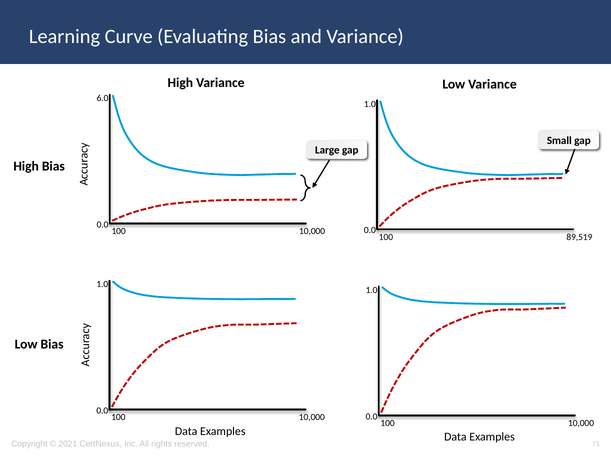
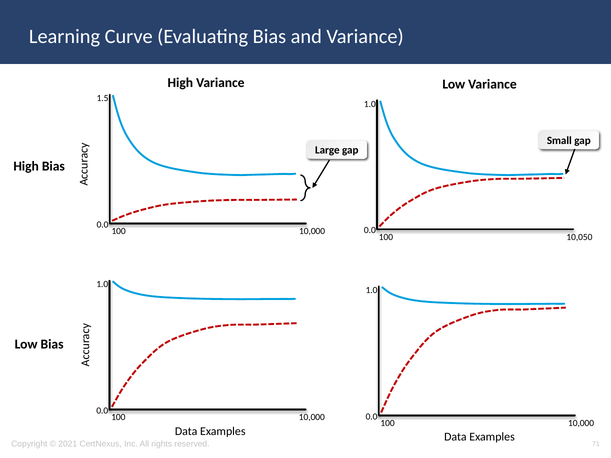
6.0: 6.0 -> 1.5 (103, 98)
89,519: 89,519 -> 10,050 (579, 237)
